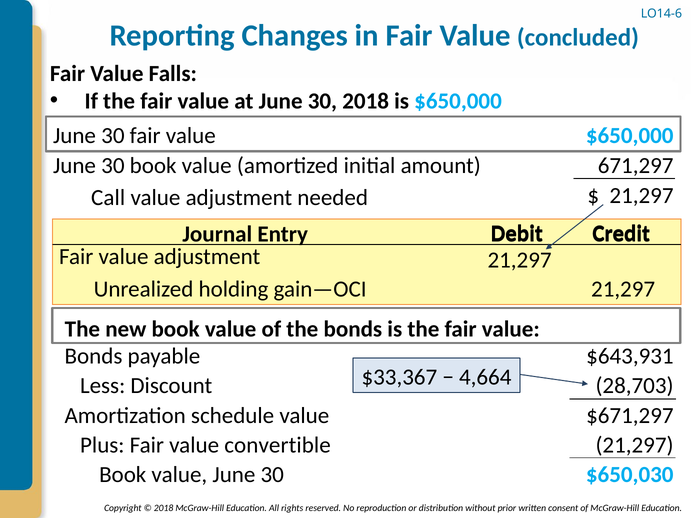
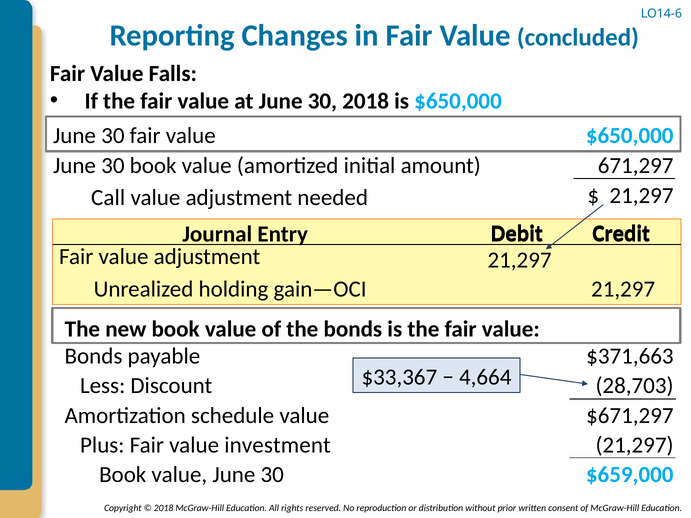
$643,931: $643,931 -> $371,663 (630, 356)
convertible: convertible -> investment (278, 445)
$650,030: $650,030 -> $659,000 (630, 475)
